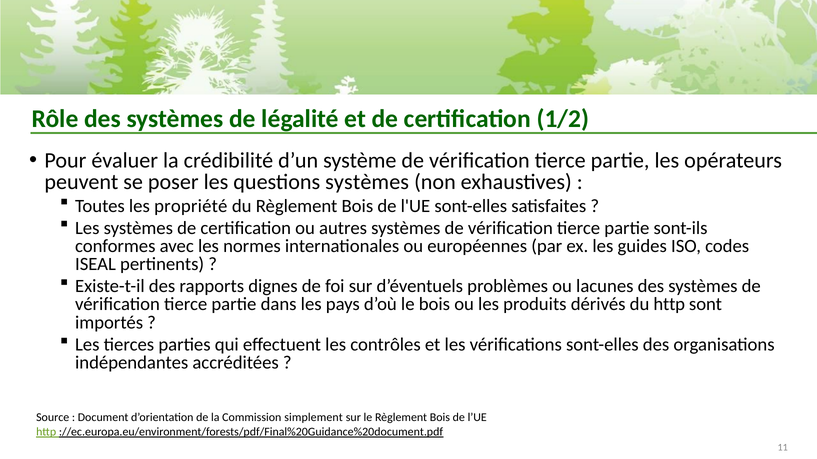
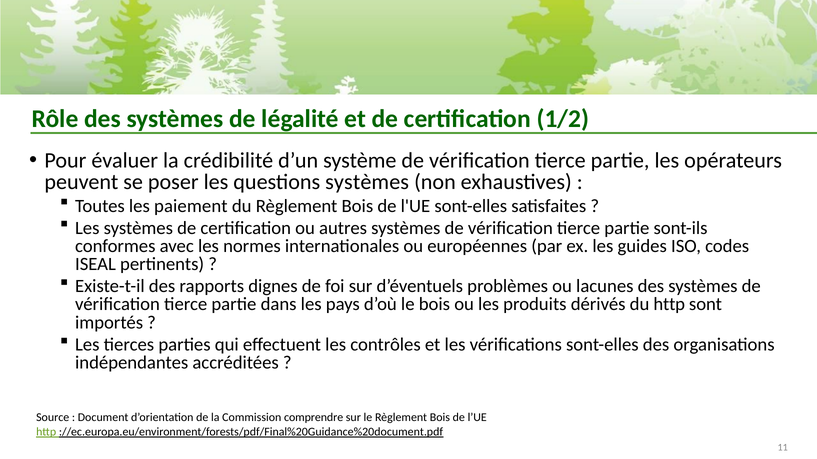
propriété: propriété -> paiement (191, 206)
simplement: simplement -> comprendre (314, 418)
